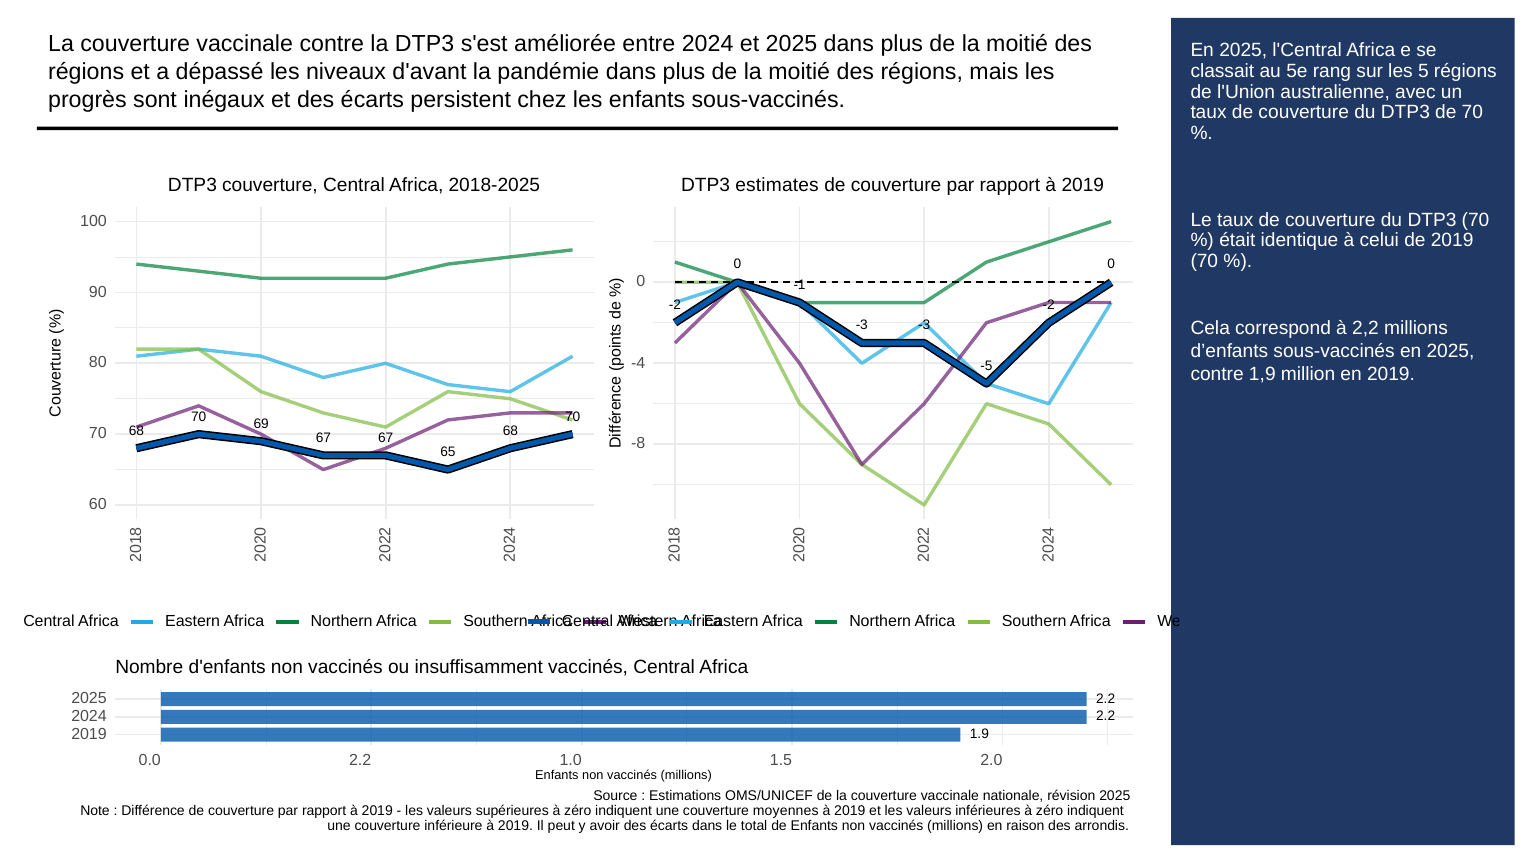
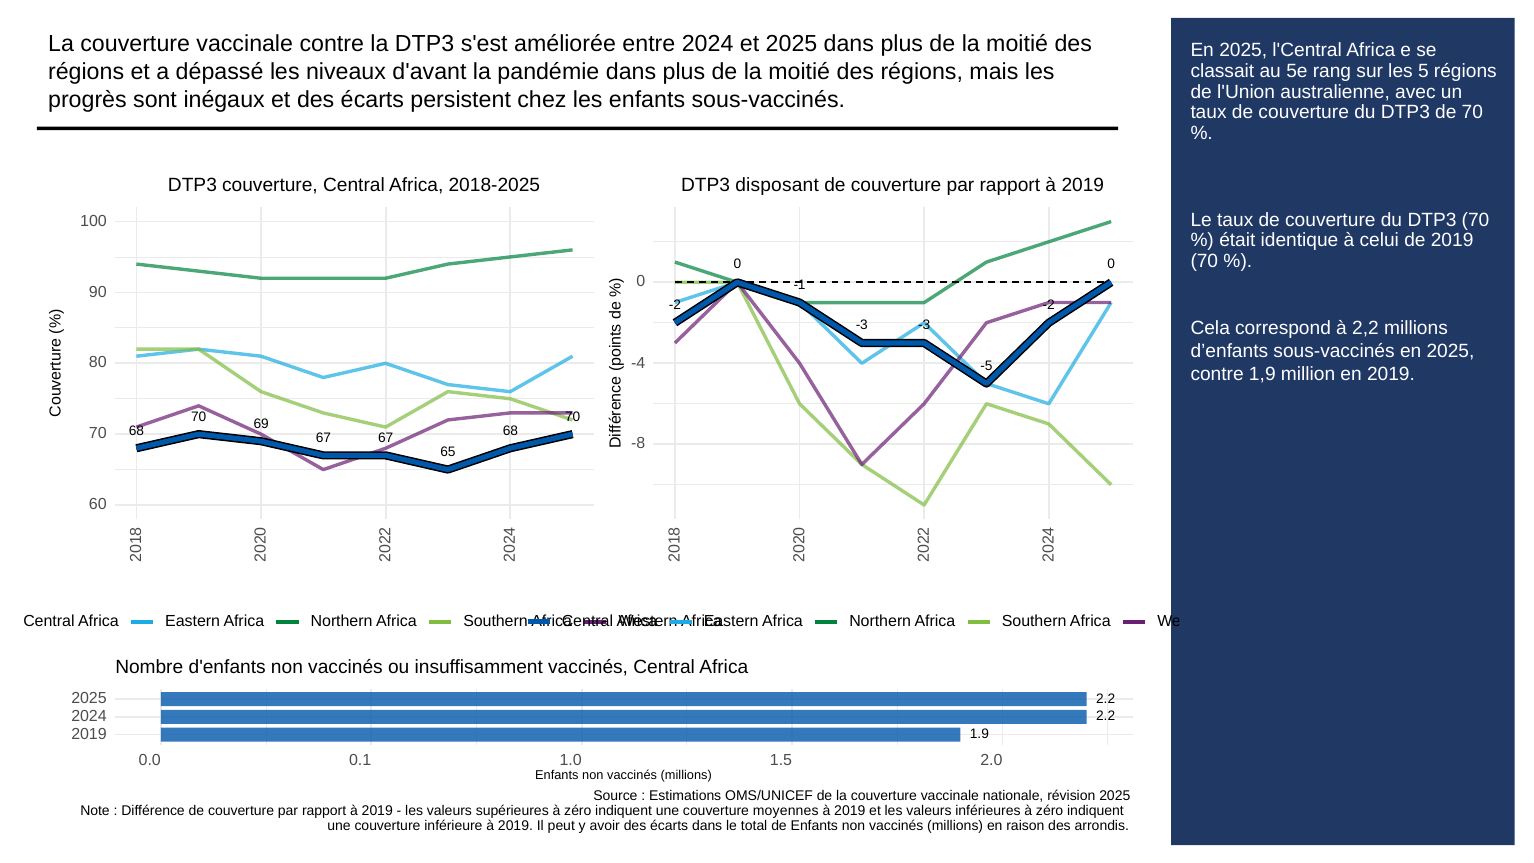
estimates: estimates -> disposant (777, 185)
0.0 2.2: 2.2 -> 0.1 (360, 760)
